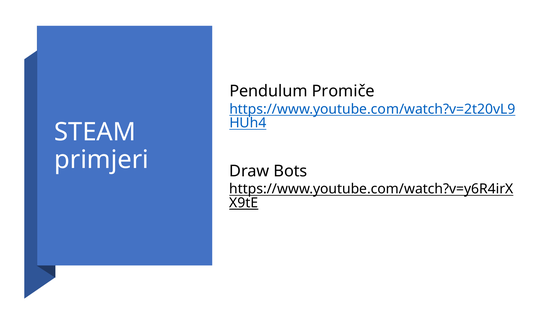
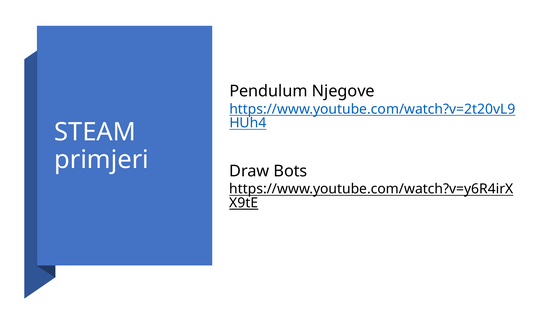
Promiče: Promiče -> Njegove (343, 91)
